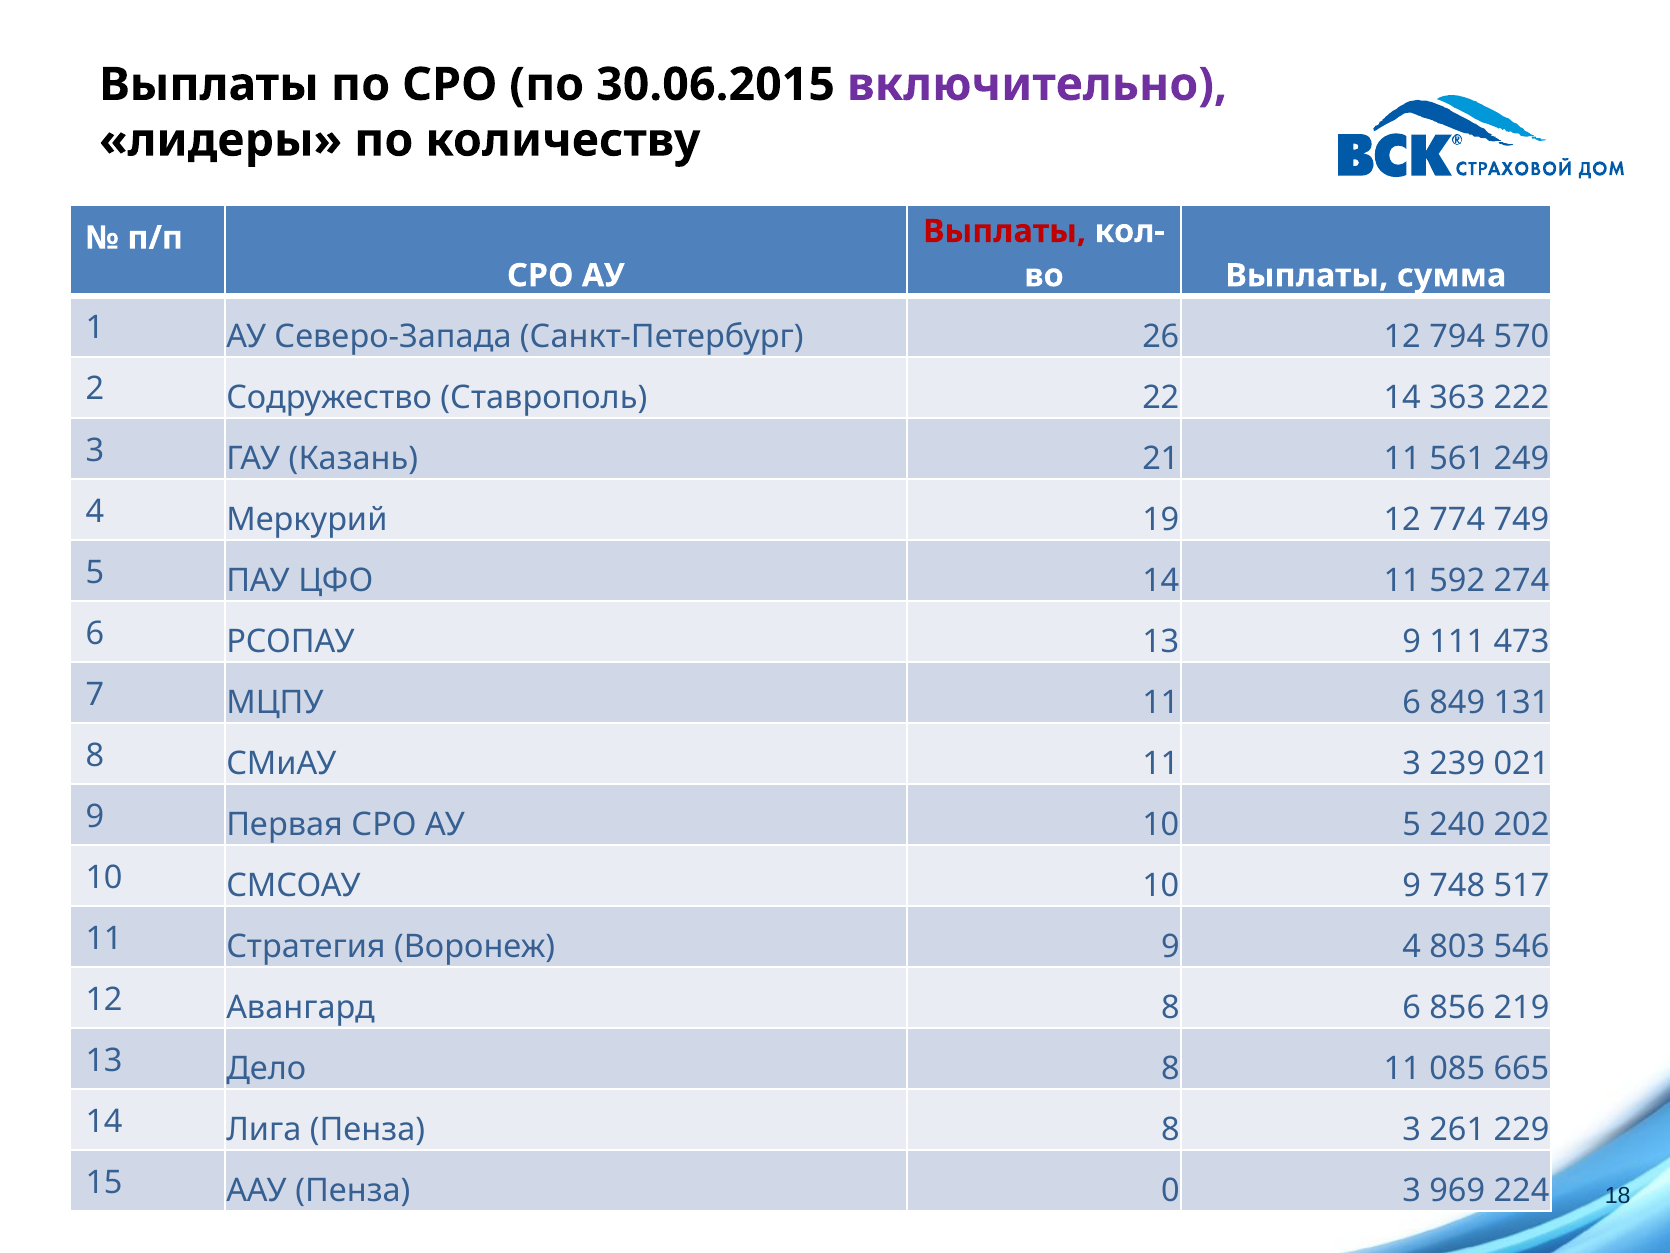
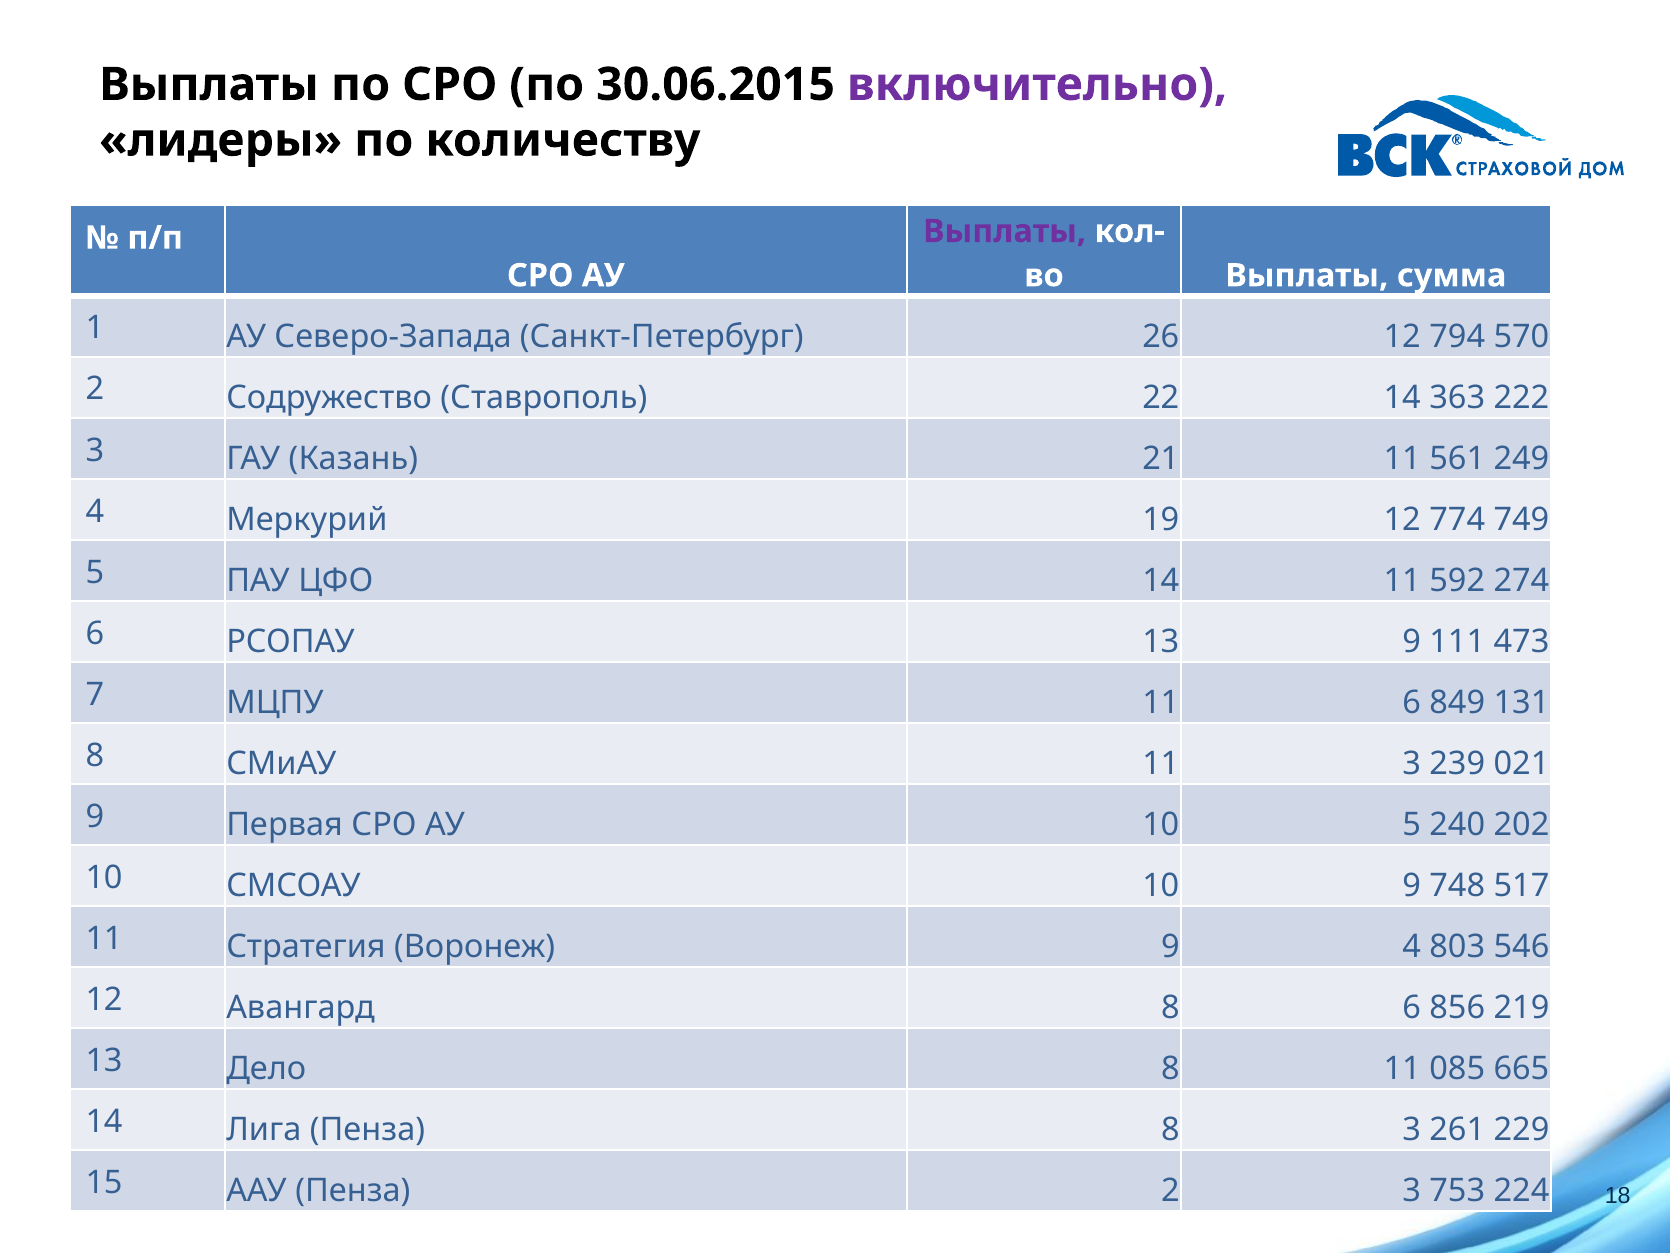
Выплаты colour: red -> purple (1005, 231)
Пенза 0: 0 -> 2 (1170, 1191)
969: 969 -> 753 (1457, 1191)
